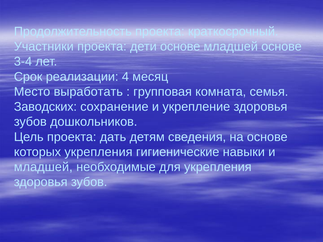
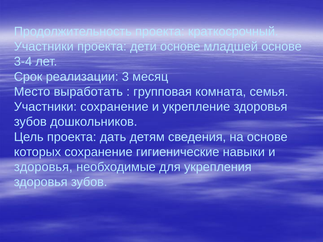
4: 4 -> 3 (125, 77)
Заводских: Заводских -> Участники (45, 107)
которых укрепления: укрепления -> сохранение (99, 152)
младшей: младшей -> здоровья (43, 167)
